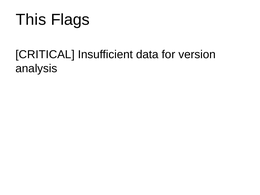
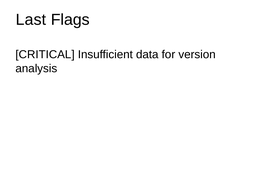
This: This -> Last (31, 20)
